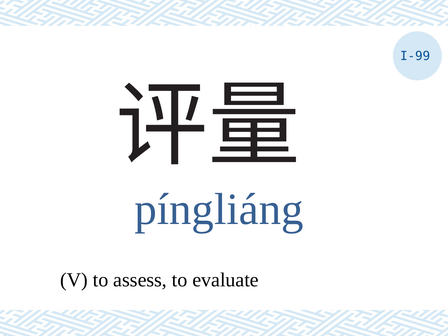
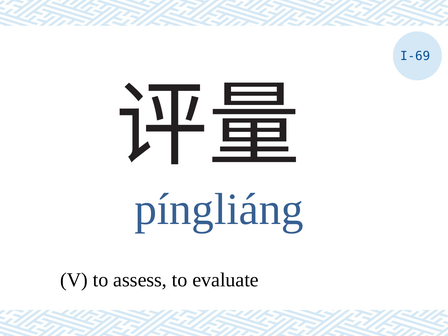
I-99: I-99 -> I-69 (415, 56)
